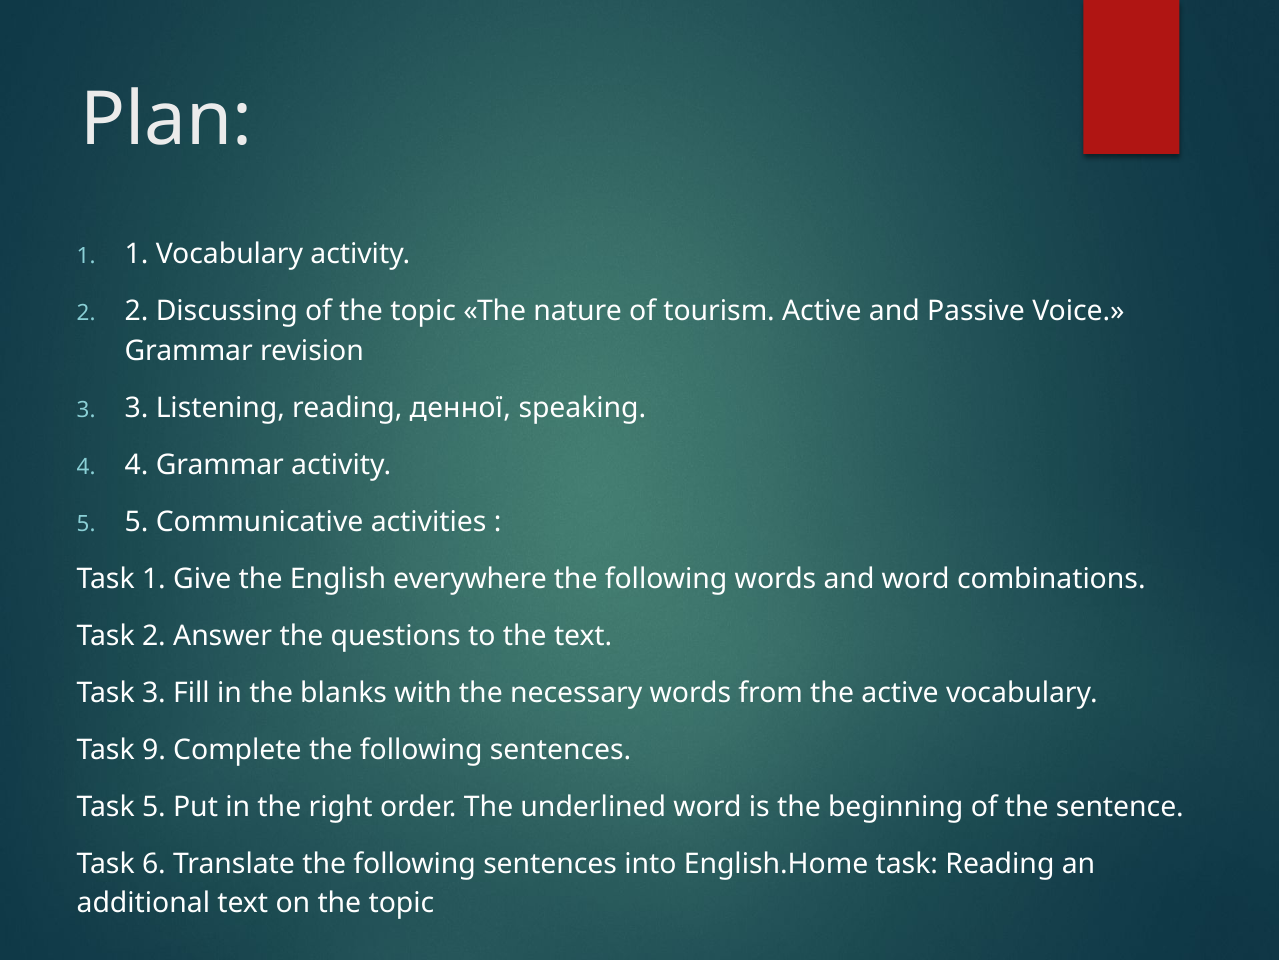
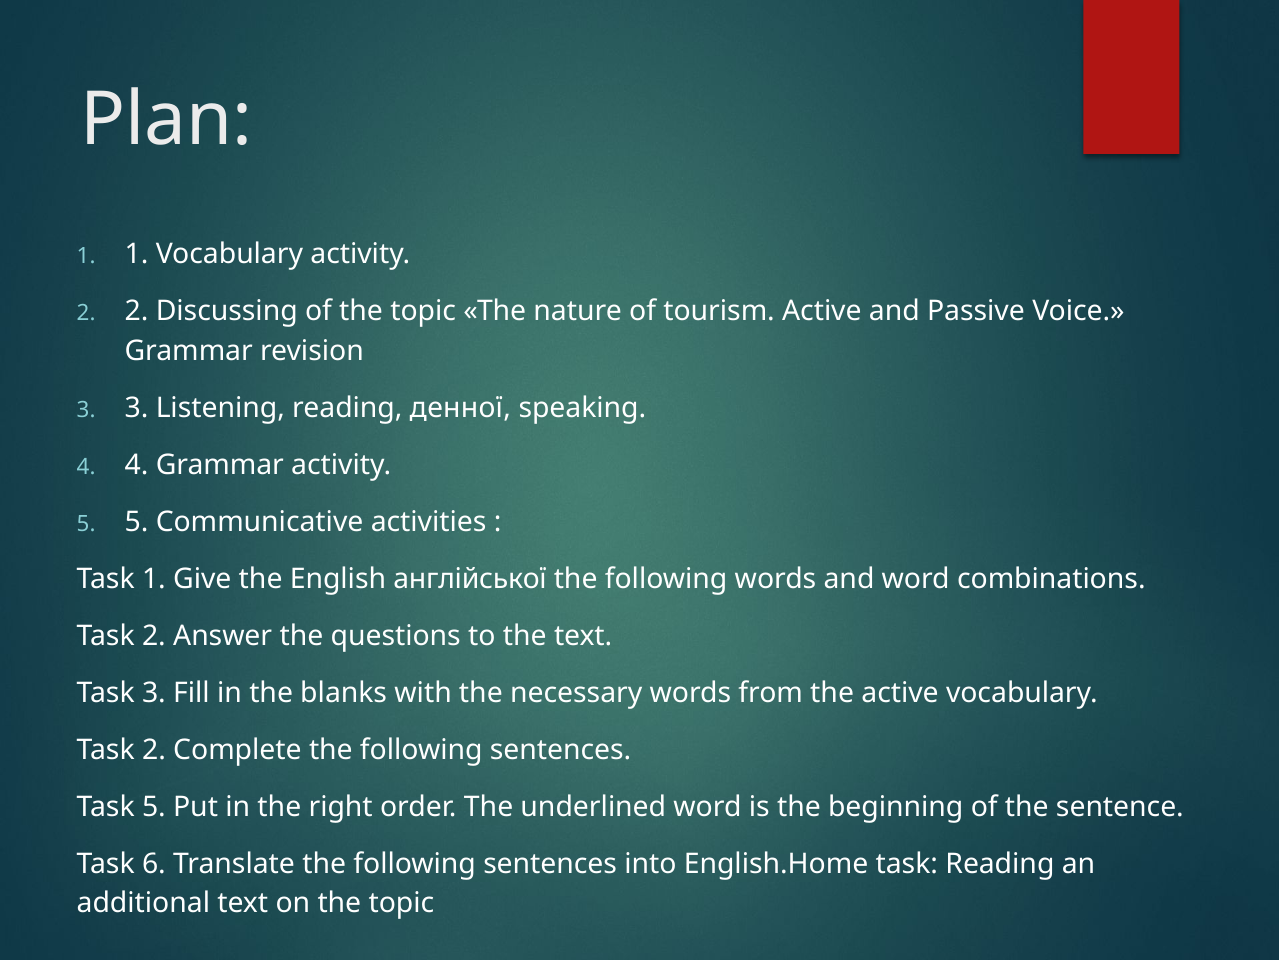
everywhere: everywhere -> англійської (470, 578)
9: 9 -> 2 (154, 749)
